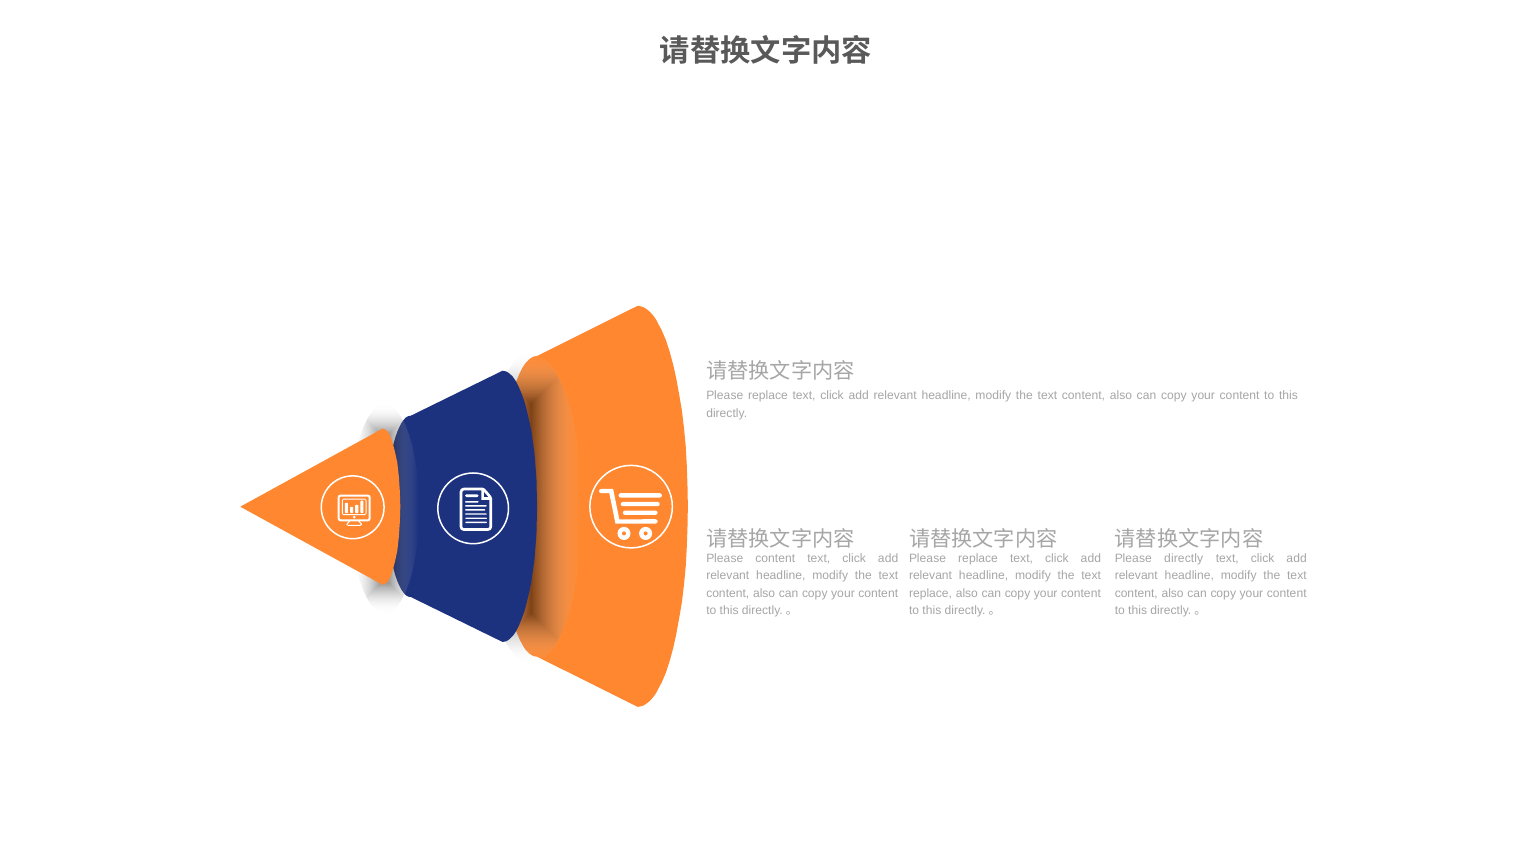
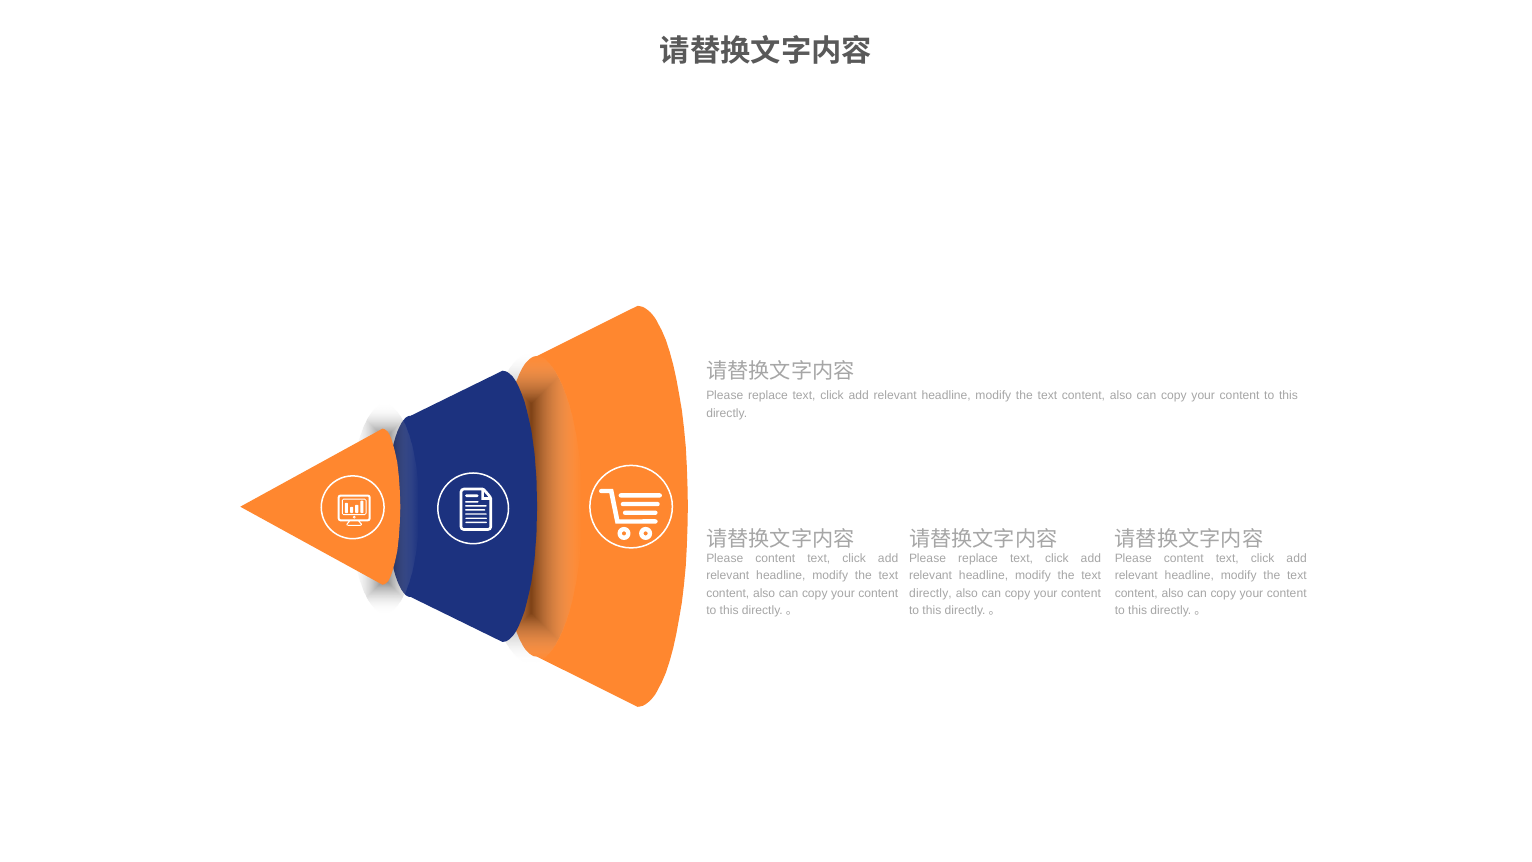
directly: directly -> content (1184, 558)
replace: replace -> directly (930, 593)
